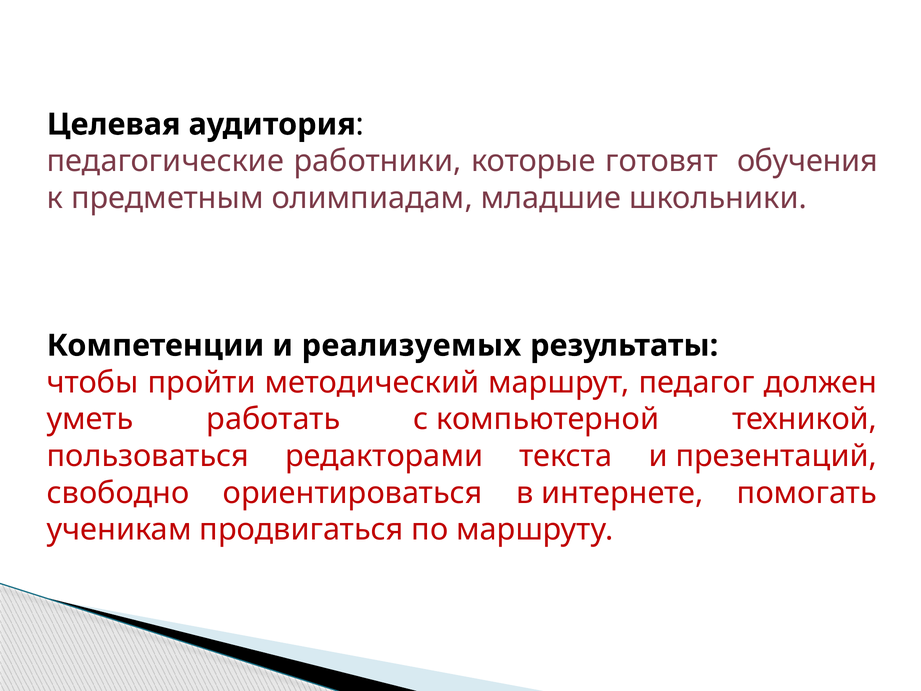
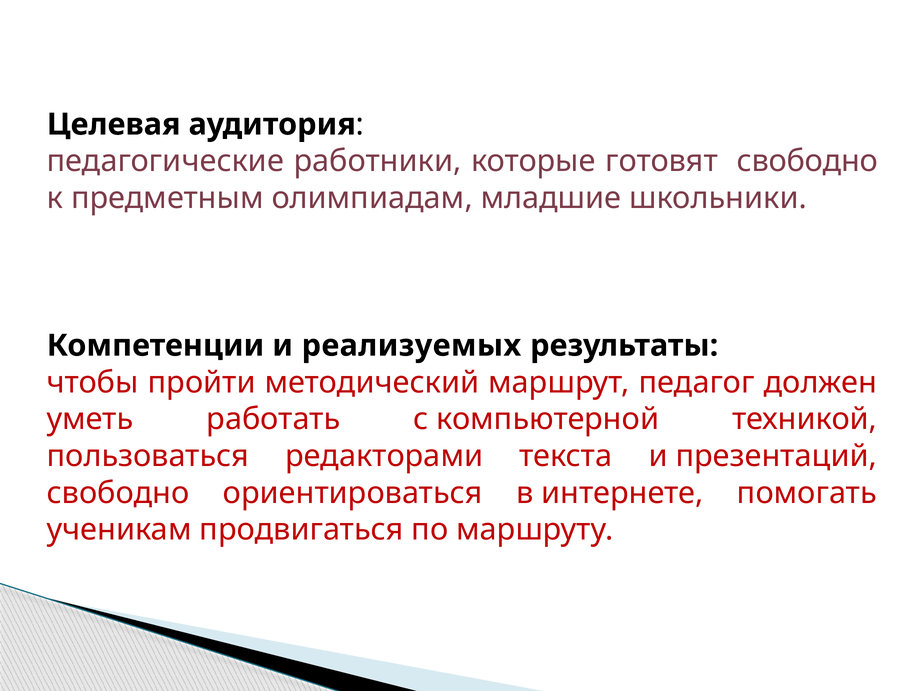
готовят обучения: обучения -> свободно (807, 161)
